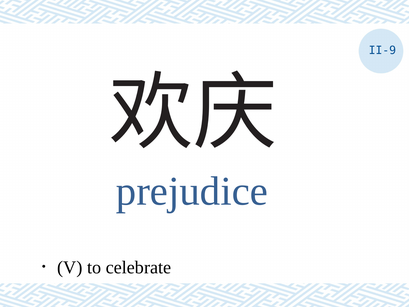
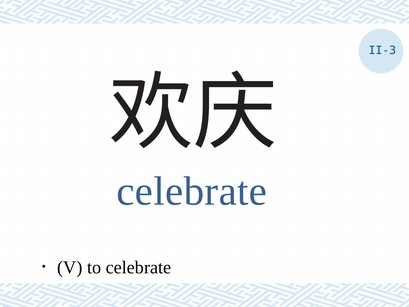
II-9: II-9 -> II-3 (382, 51)
prejudice: prejudice -> celebrate (192, 191)
